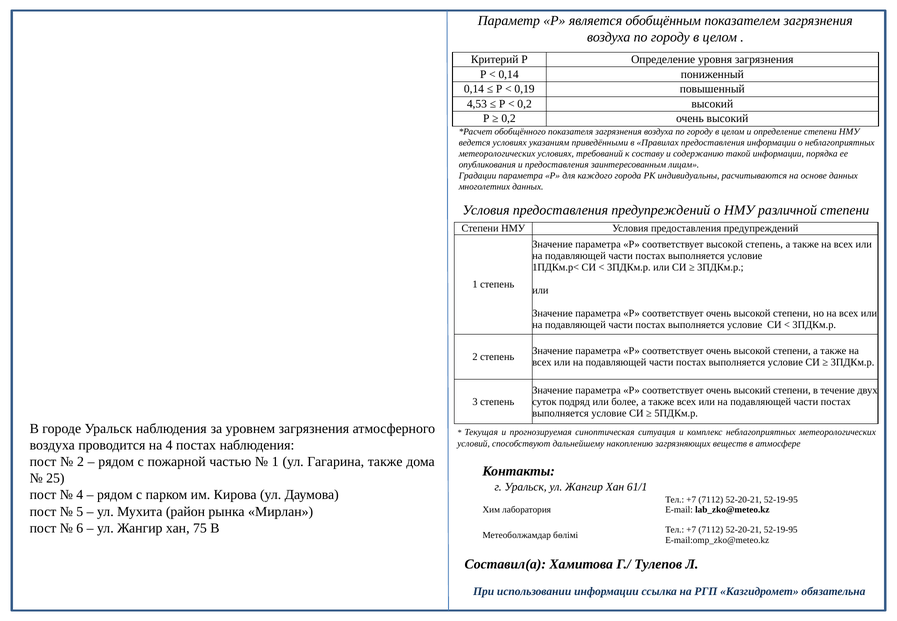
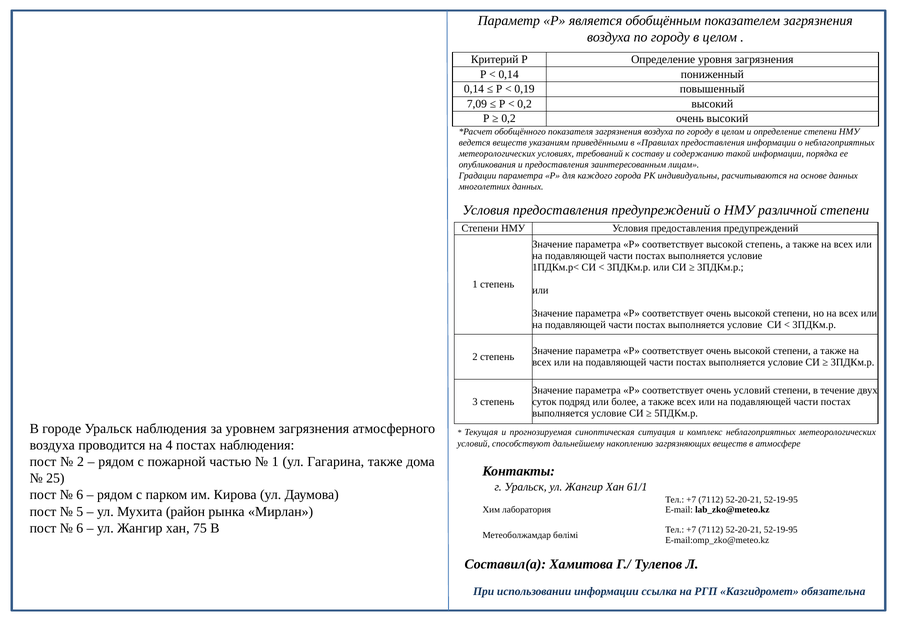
4,53: 4,53 -> 7,09 (477, 104)
ведется условиях: условиях -> веществ (510, 142)
соответствует очень высокий: высокий -> условий (752, 390)
4: 4 -> 6 (80, 495)
